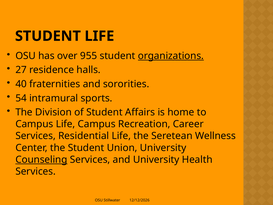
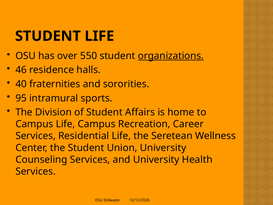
955: 955 -> 550 (89, 56)
27: 27 -> 46 (21, 70)
54: 54 -> 95 (21, 98)
Counseling underline: present -> none (41, 159)
